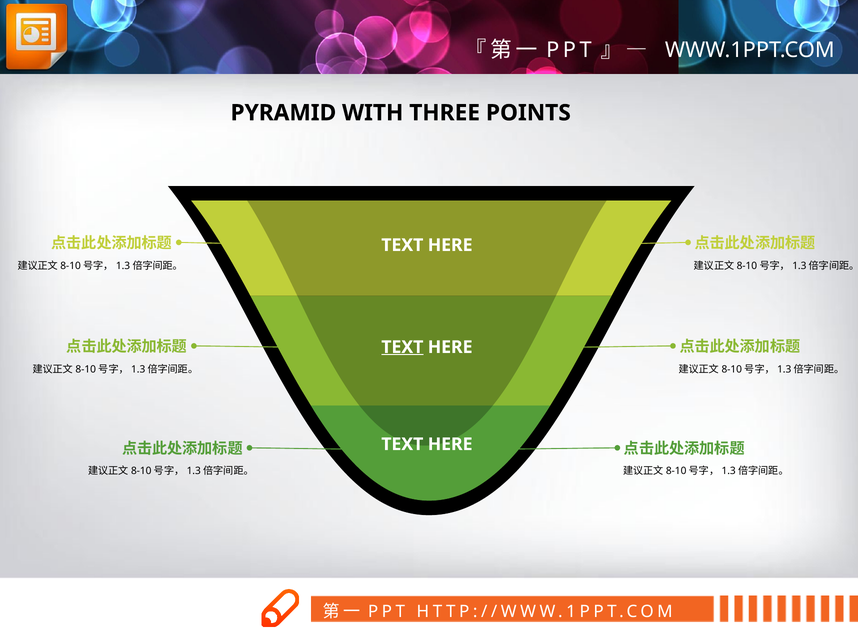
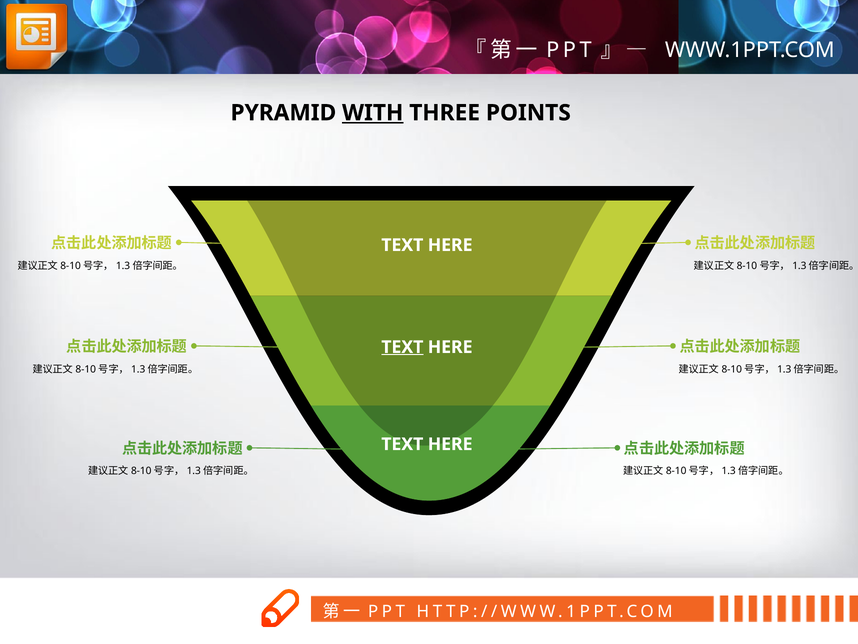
WITH underline: none -> present (373, 113)
